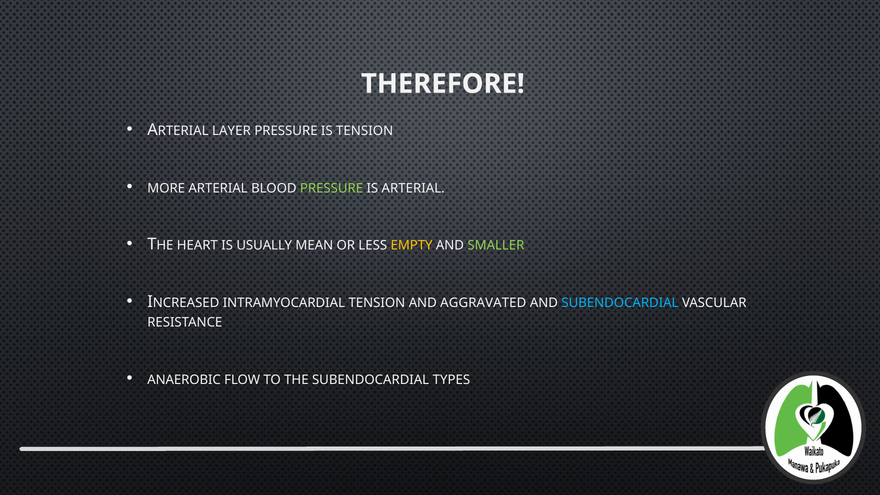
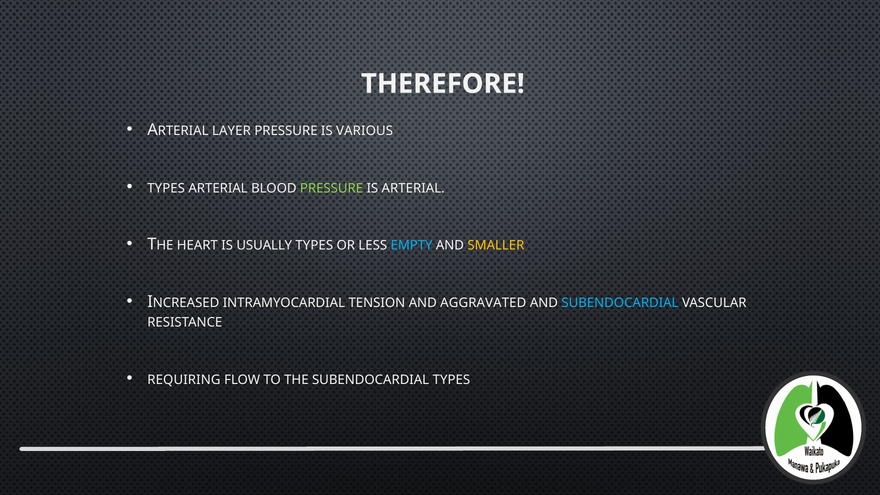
IS TENSION: TENSION -> VARIOUS (365, 131)
MORE: MORE -> TYPES (166, 188)
USUALLY MEAN: MEAN -> TYPES (314, 245)
EMPTY colour: yellow -> light blue (412, 245)
SMALLER colour: light green -> yellow (496, 245)
ANAEROBIC: ANAEROBIC -> REQUIRING (184, 380)
